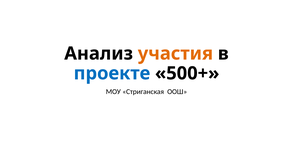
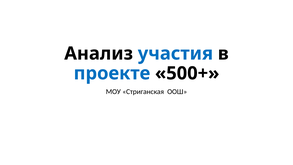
участия colour: orange -> blue (175, 53)
